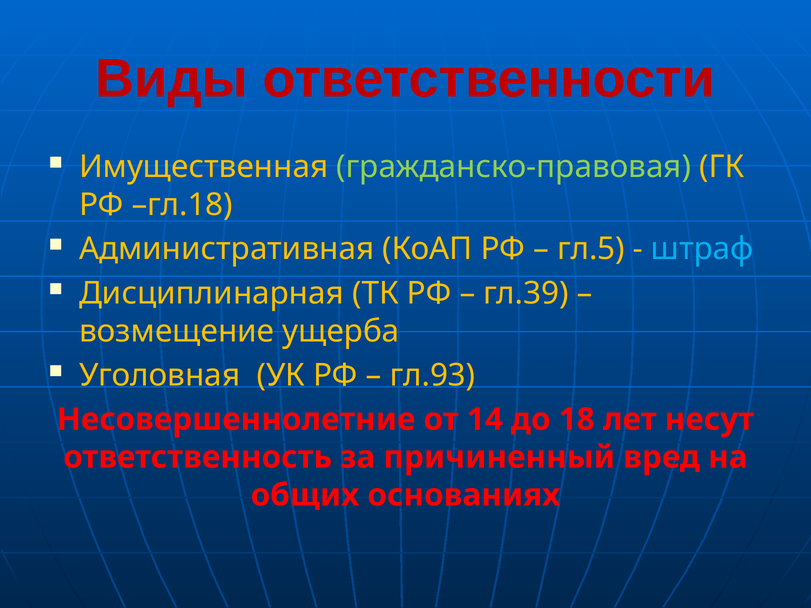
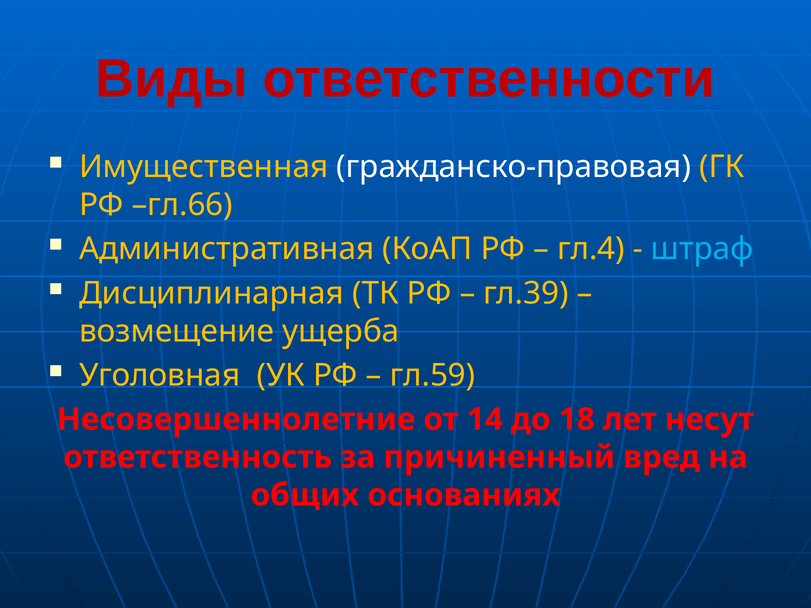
гражданско-правовая colour: light green -> white (514, 167)
гл.18: гл.18 -> гл.66 (182, 205)
гл.5: гл.5 -> гл.4 (591, 249)
гл.93: гл.93 -> гл.59 (432, 375)
